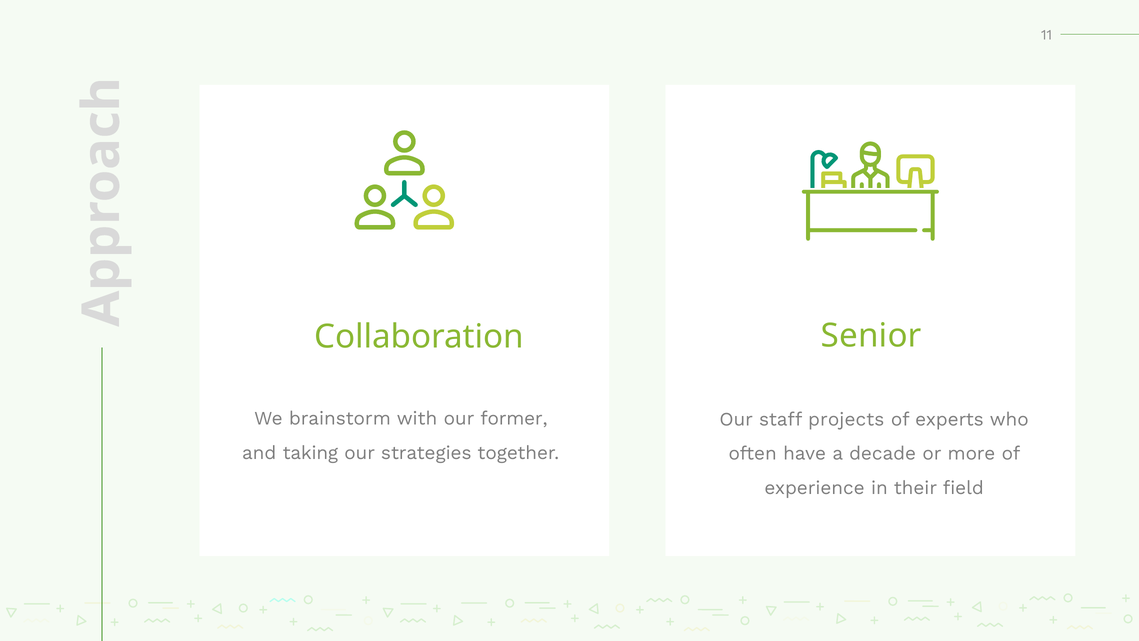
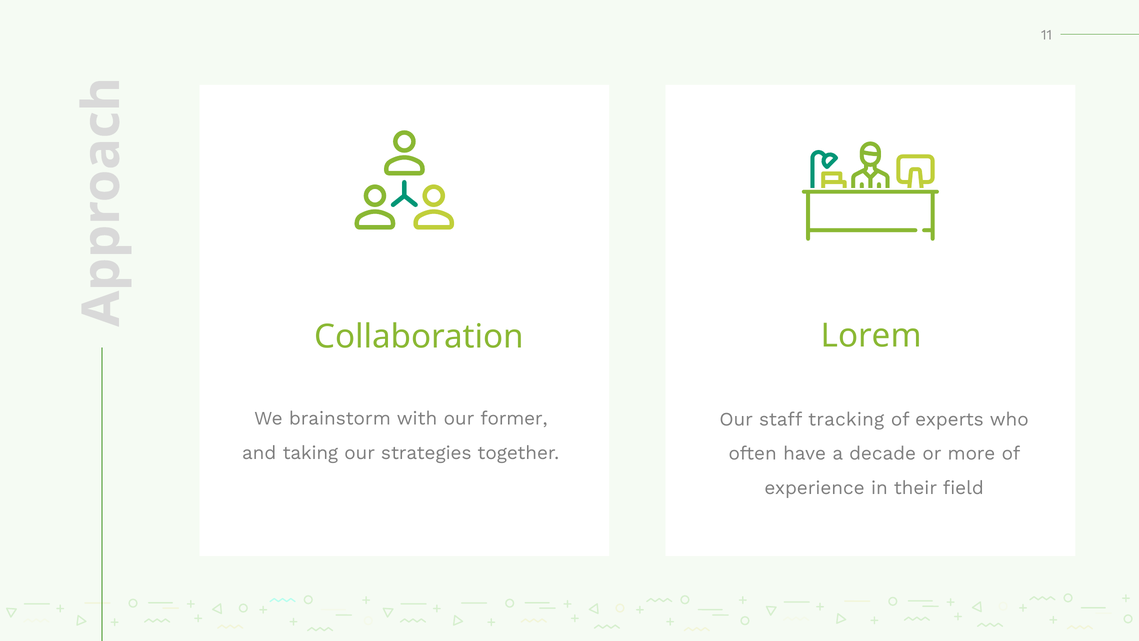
Senior: Senior -> Lorem (871, 335)
projects: projects -> tracking (846, 419)
